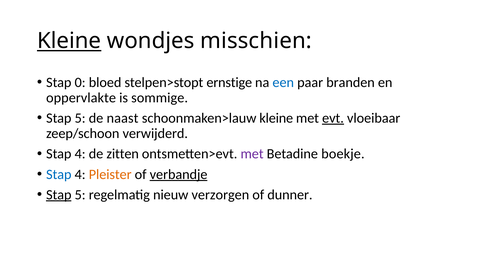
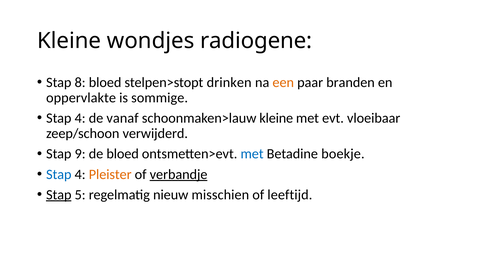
Kleine underline: present -> none (69, 41)
misschien: misschien -> radiogene (256, 41)
0: 0 -> 8 (80, 82)
ernstige: ernstige -> drinken (229, 82)
een colour: blue -> orange (283, 82)
5: 5 -> 4 (80, 118)
naast: naast -> vanaf (123, 118)
evt underline: present -> none (333, 118)
4: 4 -> 9 (80, 154)
de zitten: zitten -> bloed (123, 154)
met colour: purple -> blue (252, 154)
verzorgen: verzorgen -> misschien (220, 194)
dunner: dunner -> leeftijd (290, 194)
